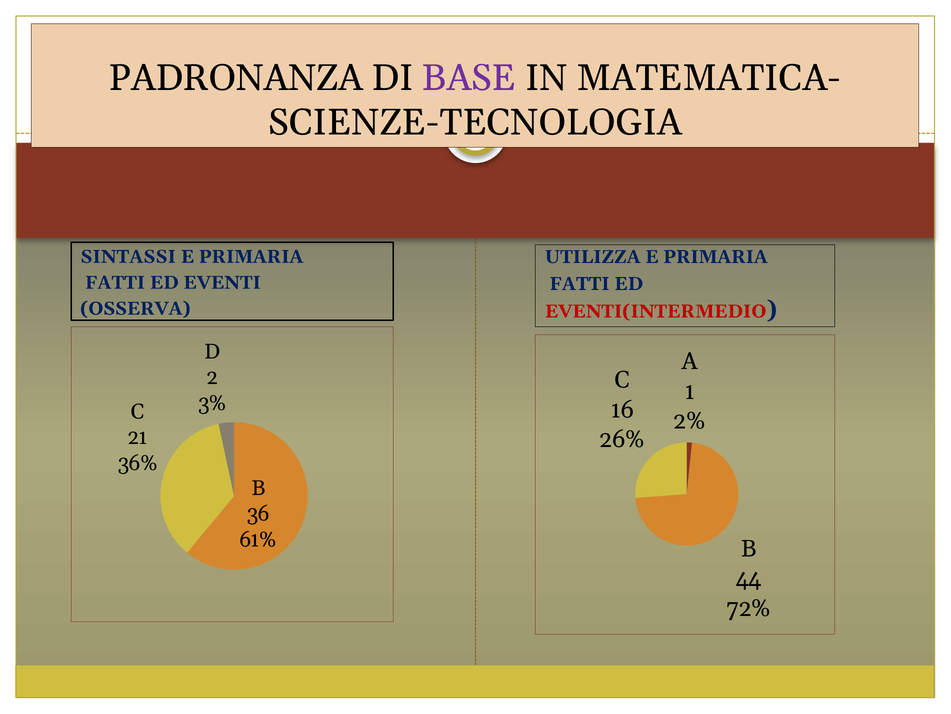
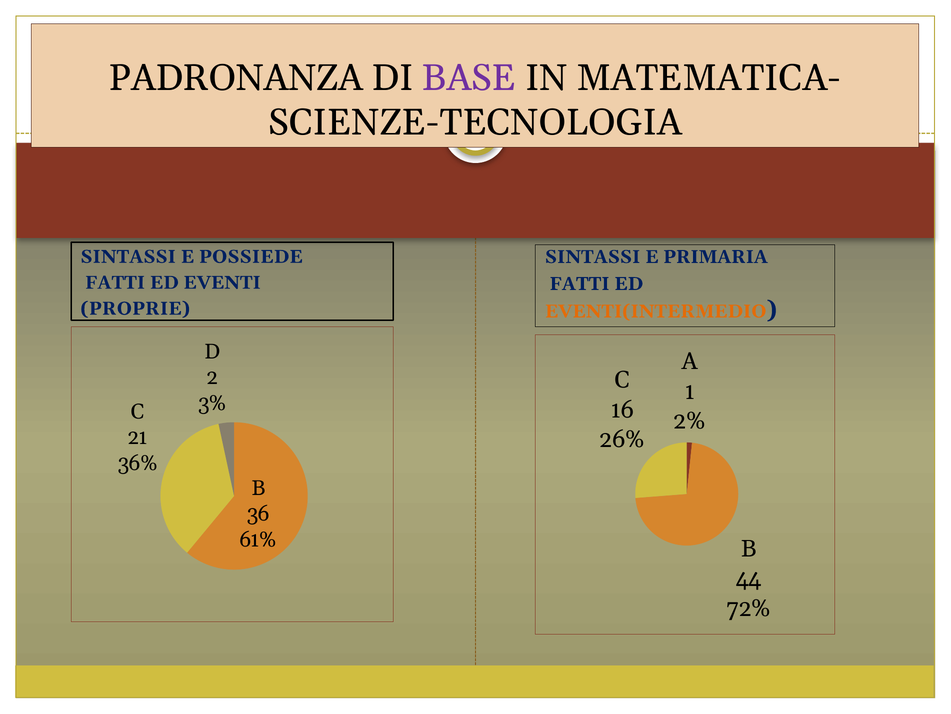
PRIMARIA: PRIMARIA -> POSSIEDE (251, 256)
UTILIZZA: UTILIZZA -> SINTASSI (593, 257)
OSSERVA: OSSERVA -> PROPRIE (135, 308)
EVENTI(INTERMEDIO colour: red -> orange (656, 311)
